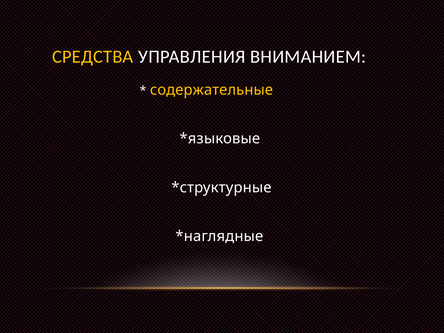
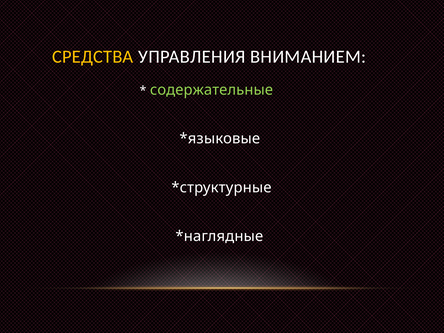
содержательные colour: yellow -> light green (212, 90)
